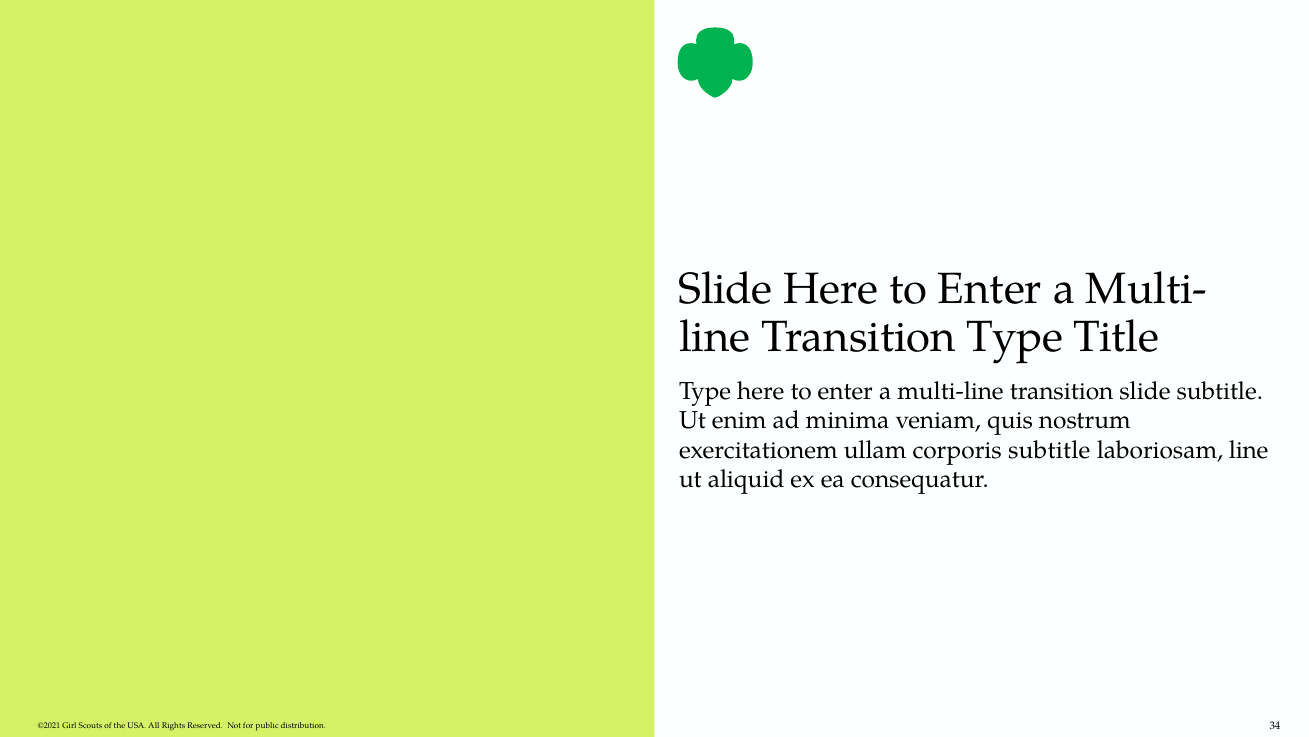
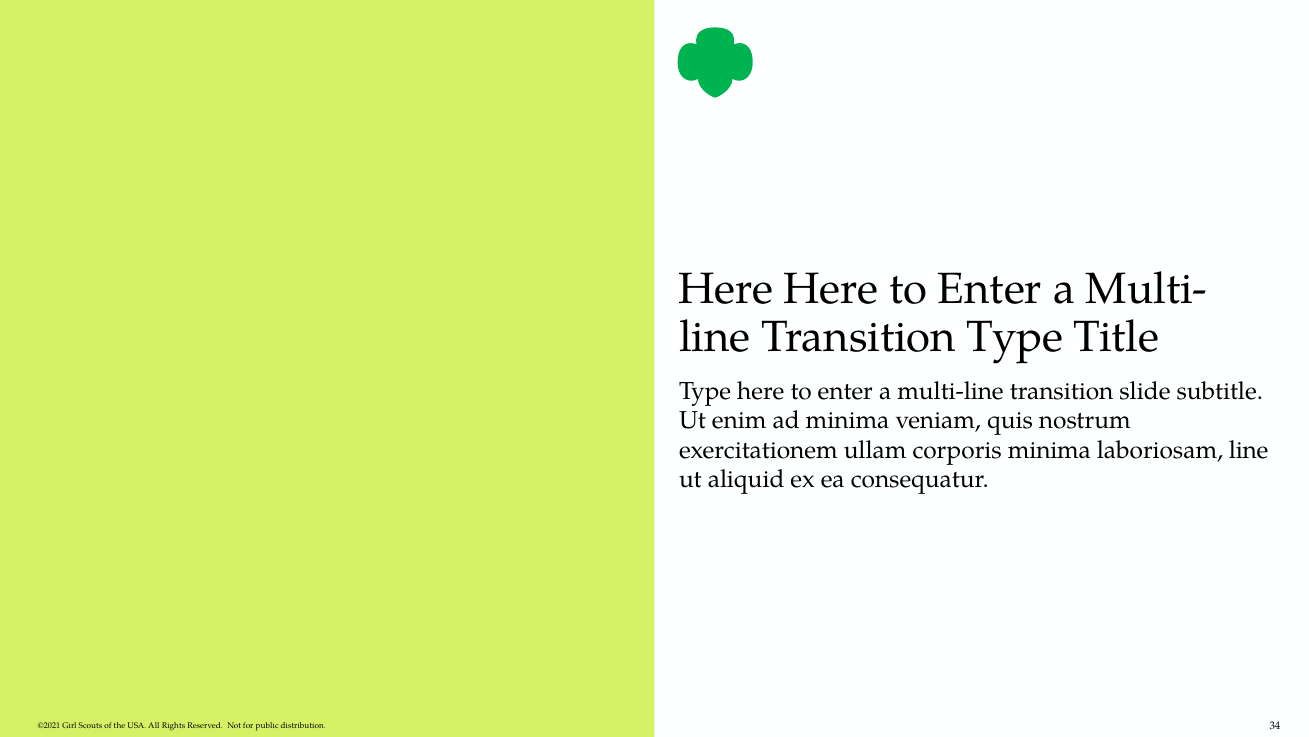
Slide: Slide -> Here (726, 289)
corporis subtitle: subtitle -> minima (1049, 450)
